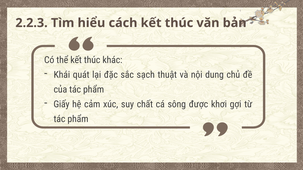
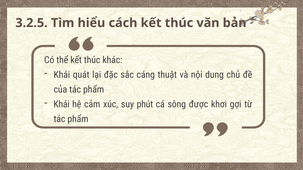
2.2.3: 2.2.3 -> 3.2.5 (32, 23)
sạch: sạch -> cáng (146, 75)
Giấy: Giấy -> Khái (62, 104)
chất: chất -> phút (145, 104)
